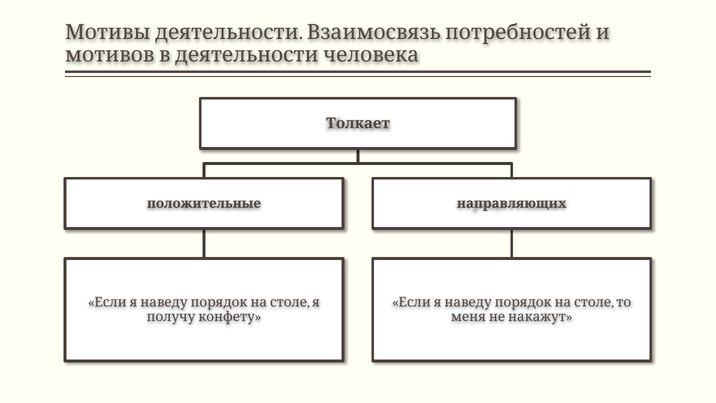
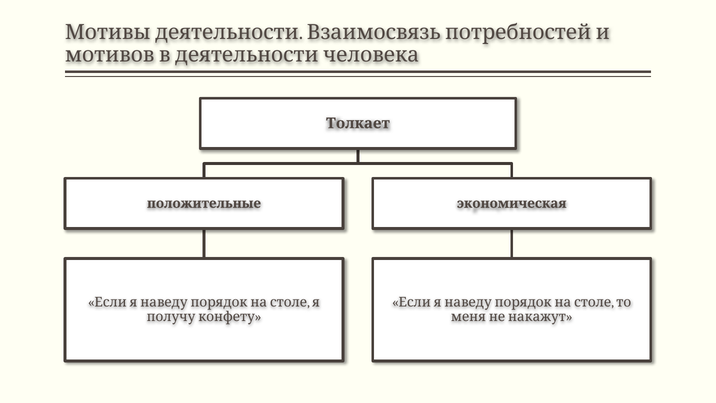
направляющих: направляющих -> экономическая (512, 203)
